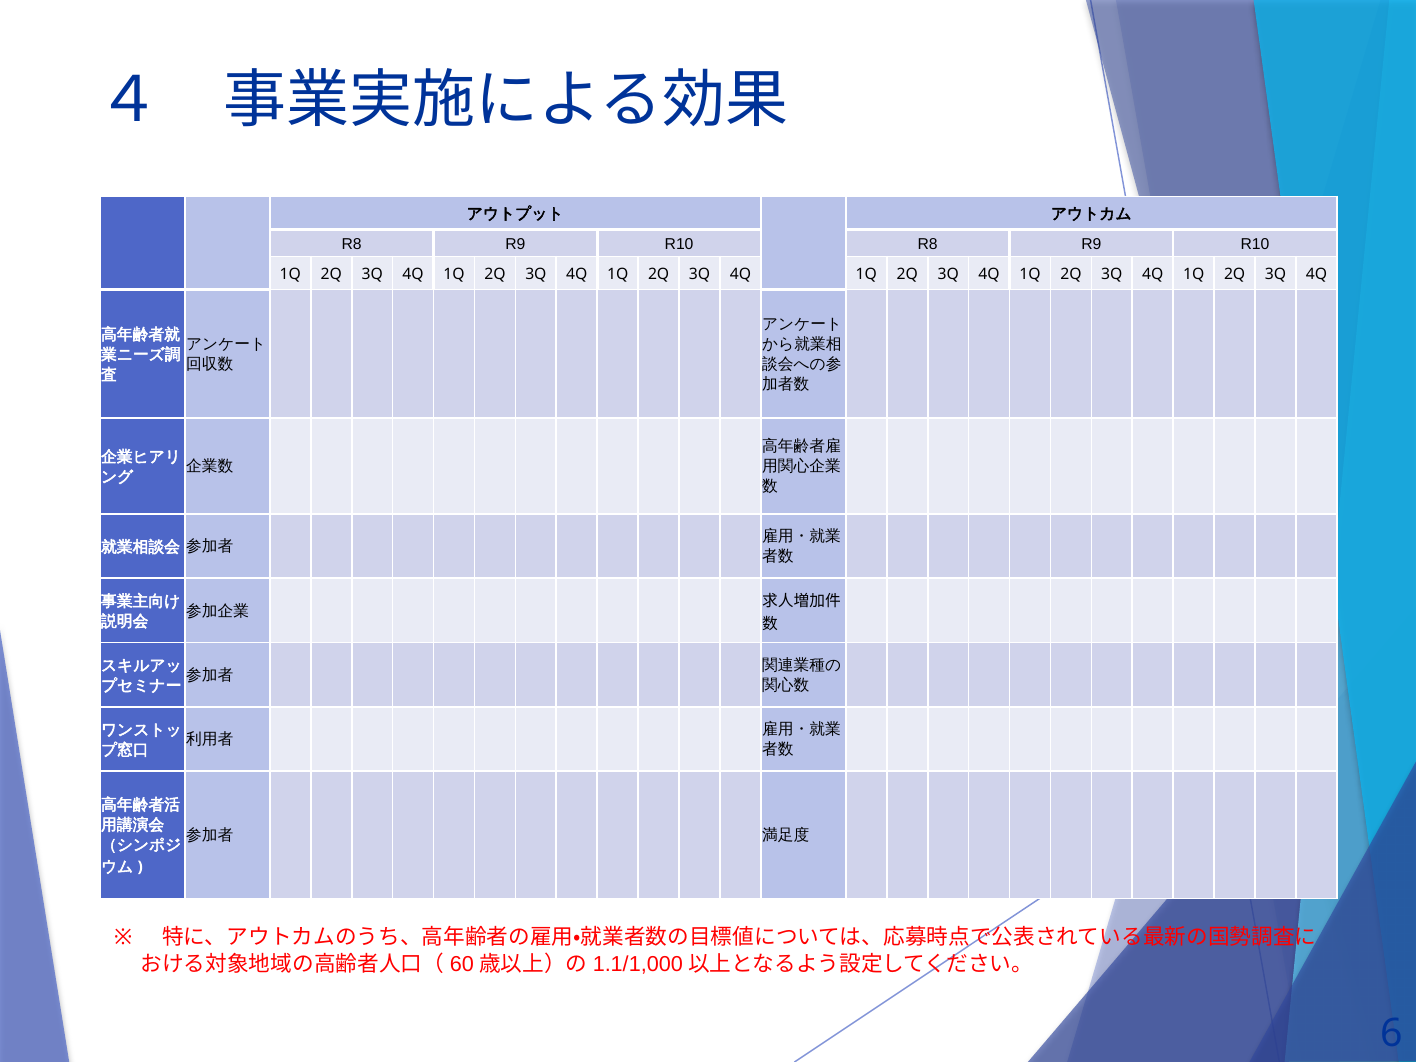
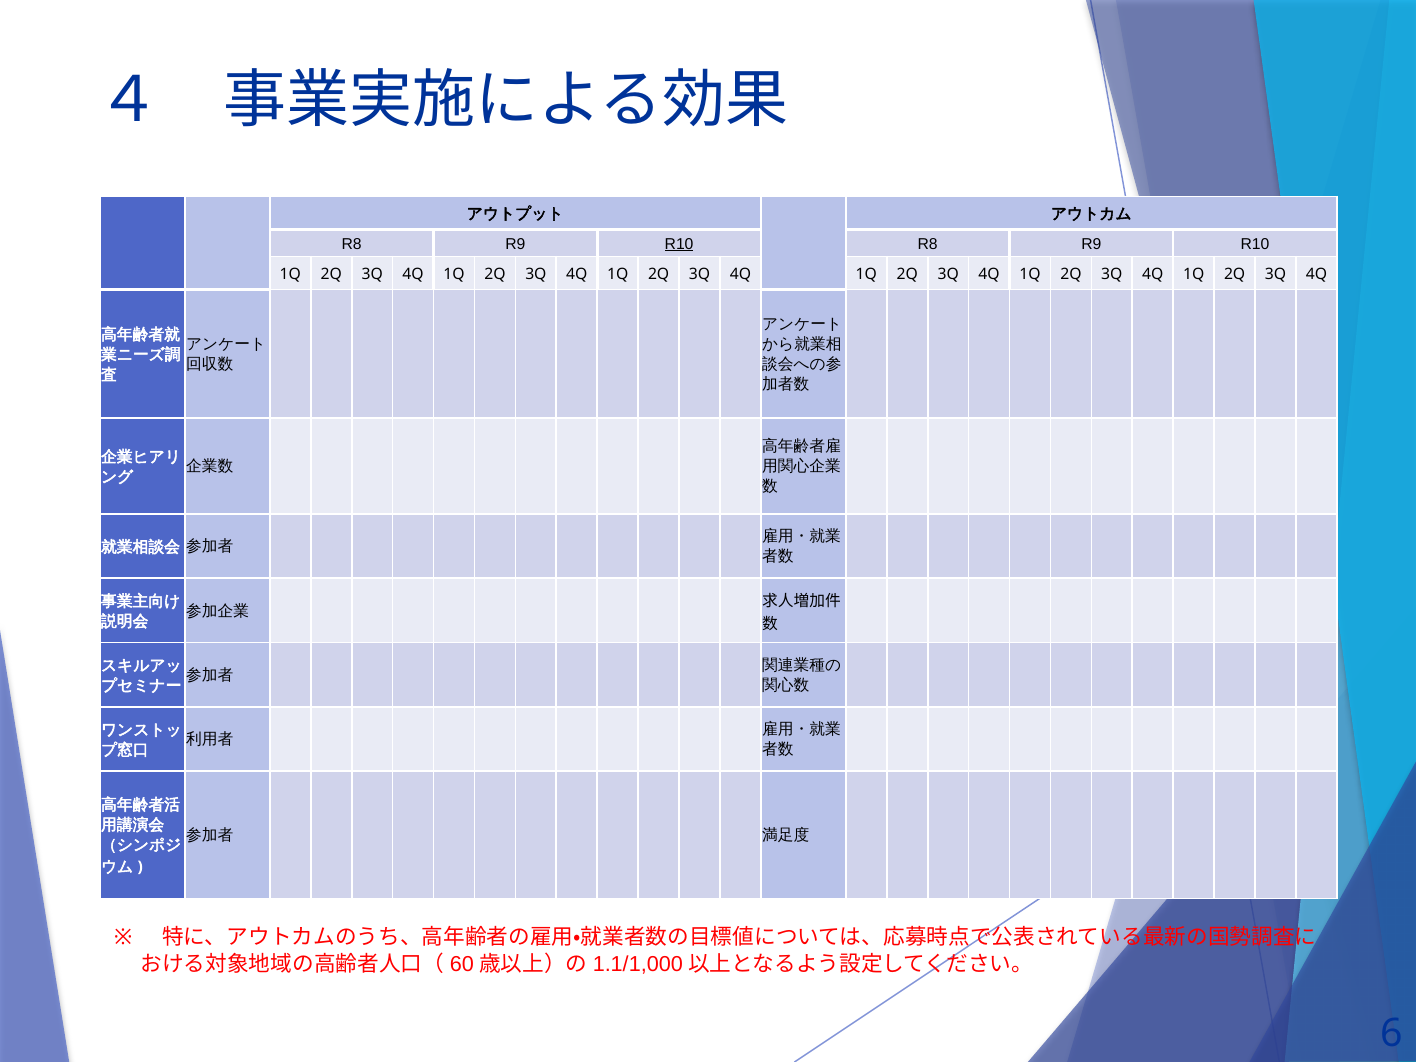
R10 underline: none -> present (679, 244)
